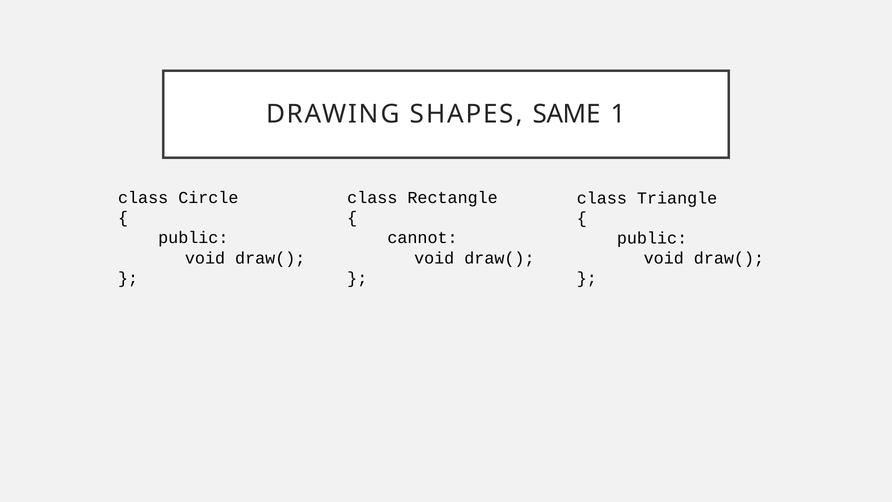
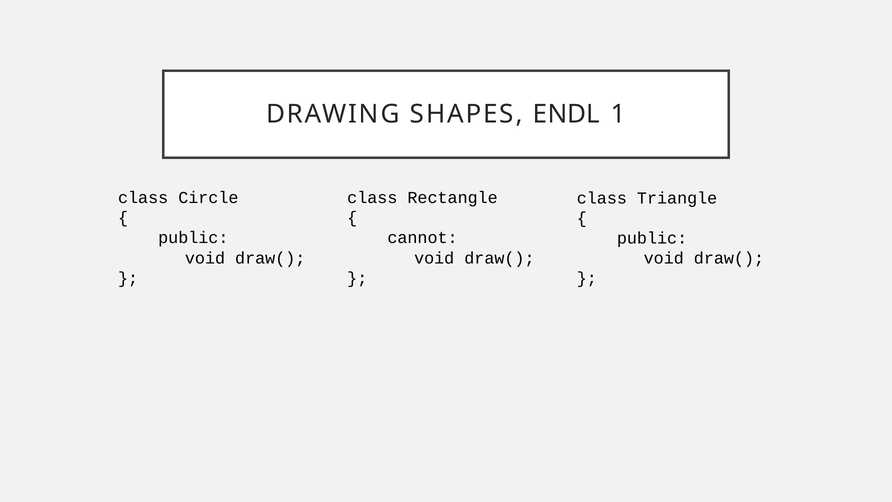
SAME: SAME -> ENDL (567, 114)
